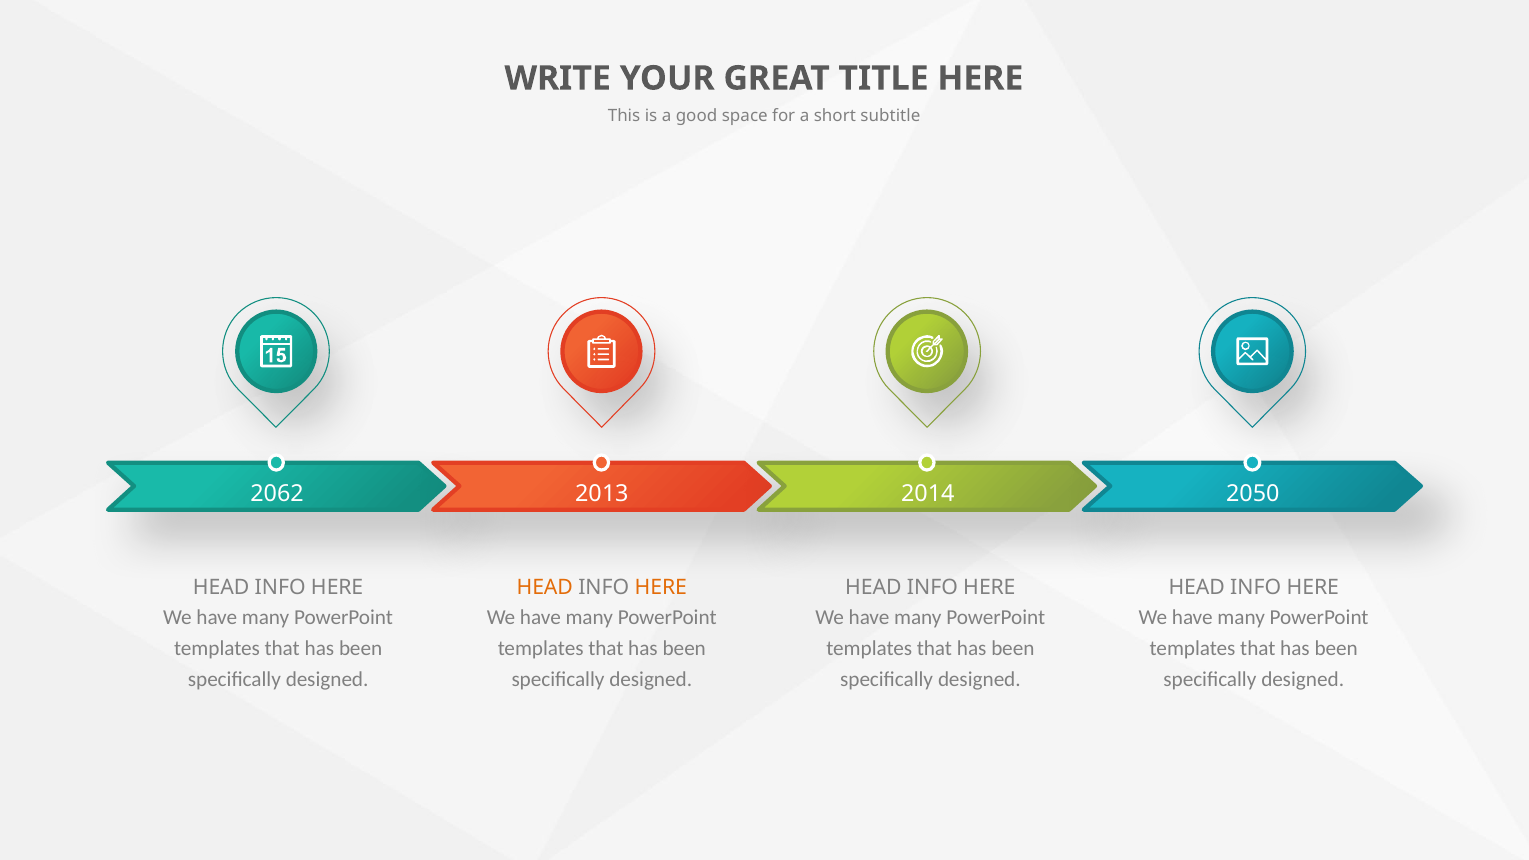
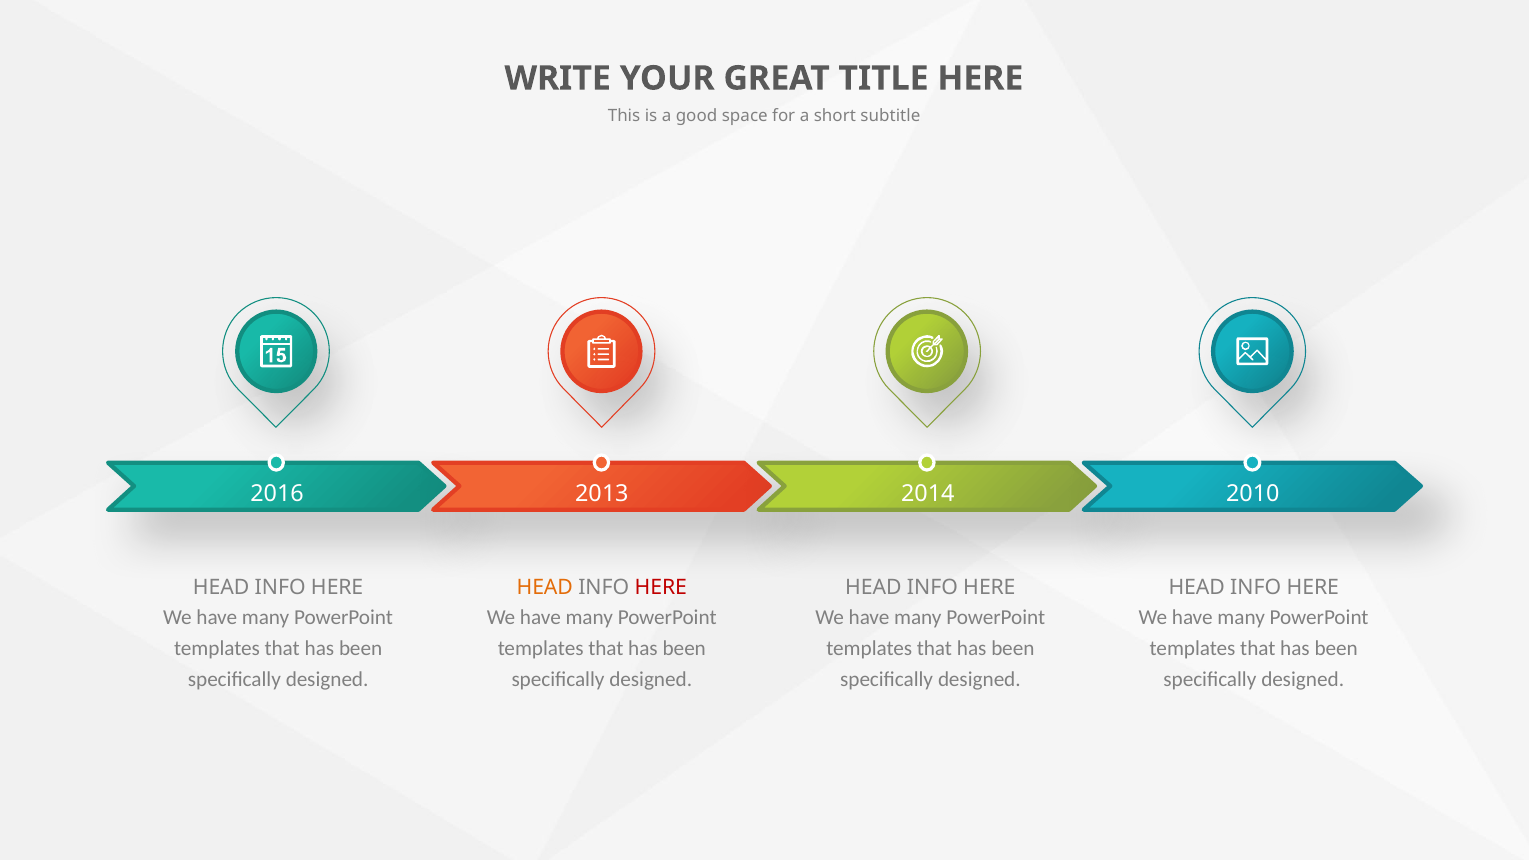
2062: 2062 -> 2016 (277, 493)
2050: 2050 -> 2010 (1253, 493)
HERE colour: orange -> red (661, 587)
